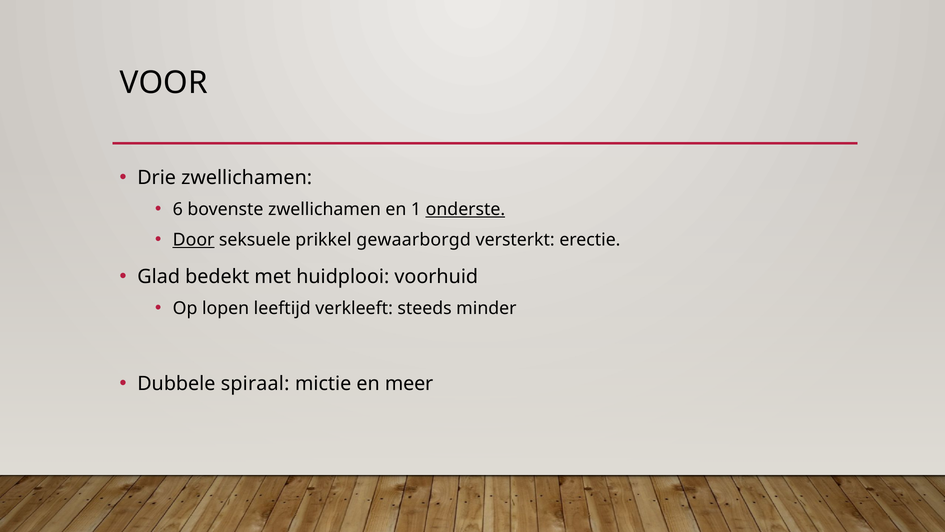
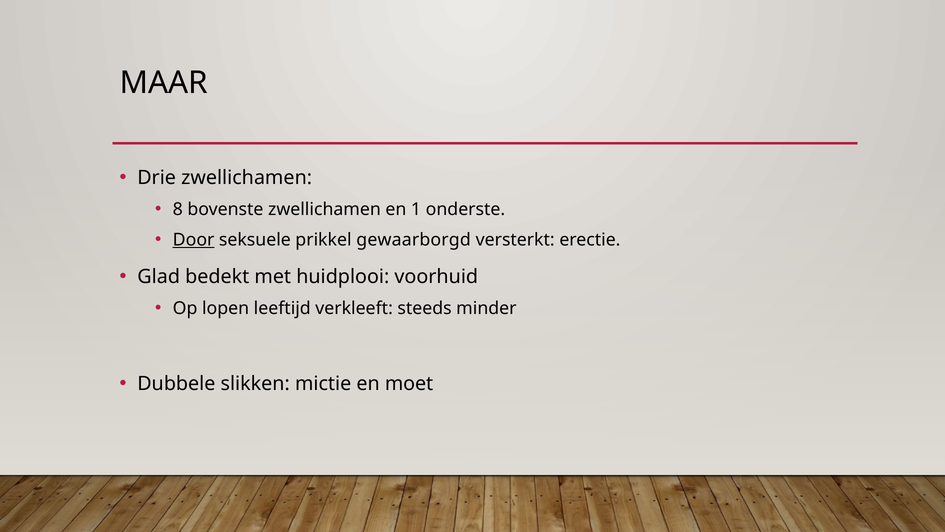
VOOR: VOOR -> MAAR (164, 83)
6: 6 -> 8 (178, 209)
onderste underline: present -> none (465, 209)
spiraal: spiraal -> slikken (255, 384)
meer: meer -> moet (409, 384)
